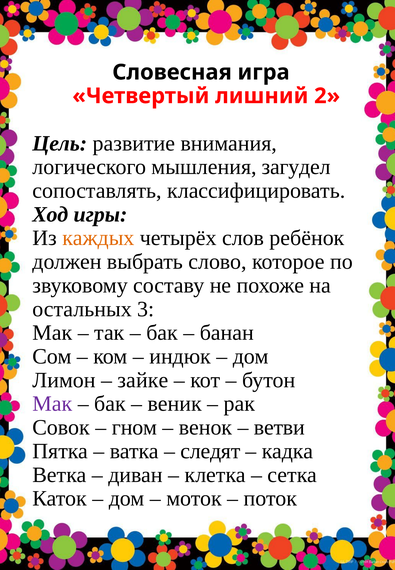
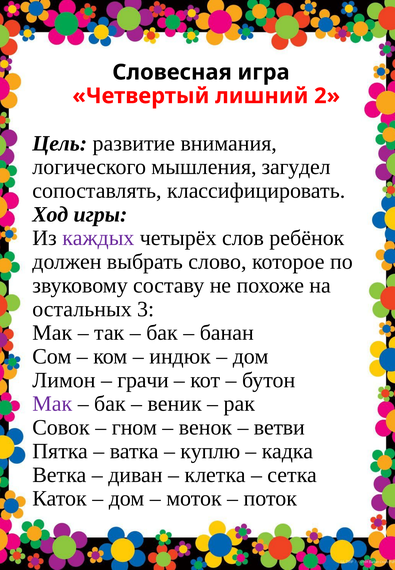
каждых colour: orange -> purple (98, 238)
зайке: зайке -> грачи (143, 380)
следят: следят -> куплю (210, 452)
